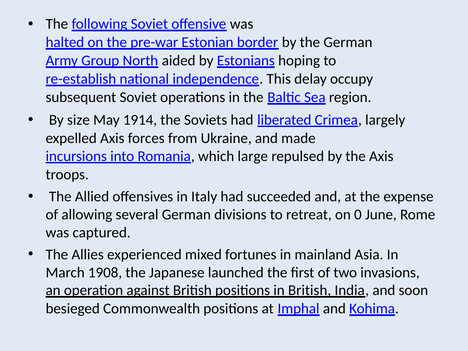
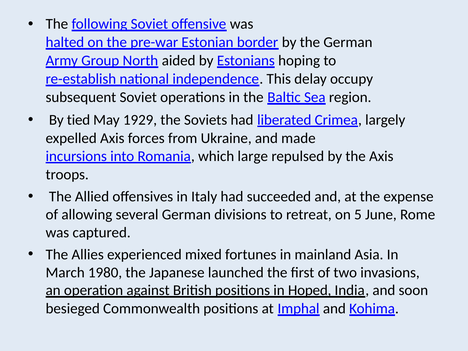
size: size -> tied (79, 120)
1914: 1914 -> 1929 (140, 120)
0: 0 -> 5 (358, 214)
1908: 1908 -> 1980 (105, 272)
in British: British -> Hoped (310, 290)
